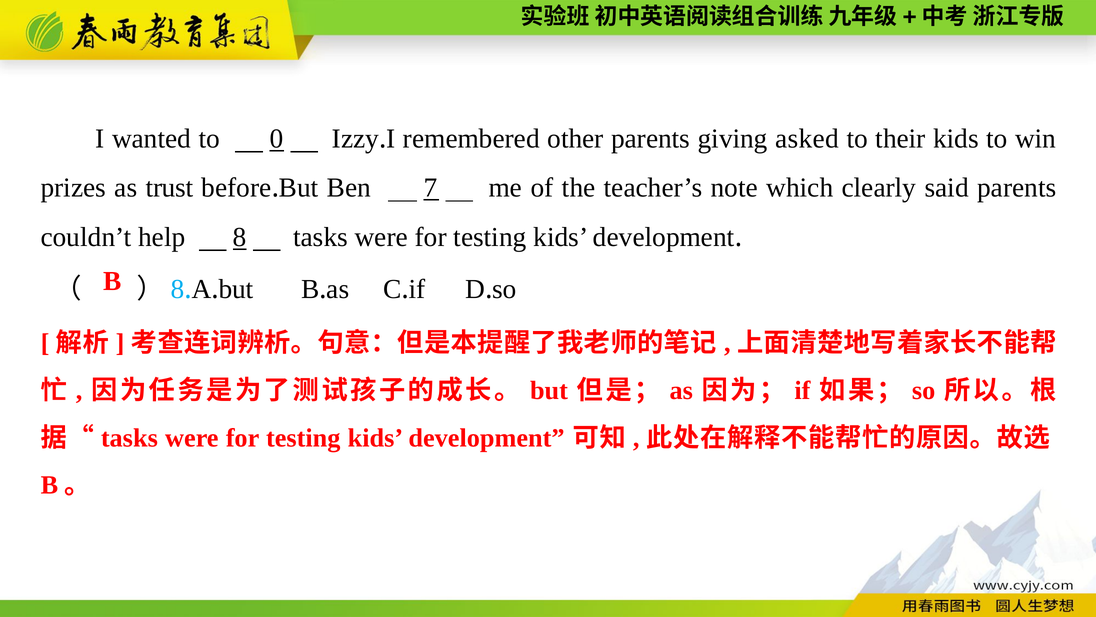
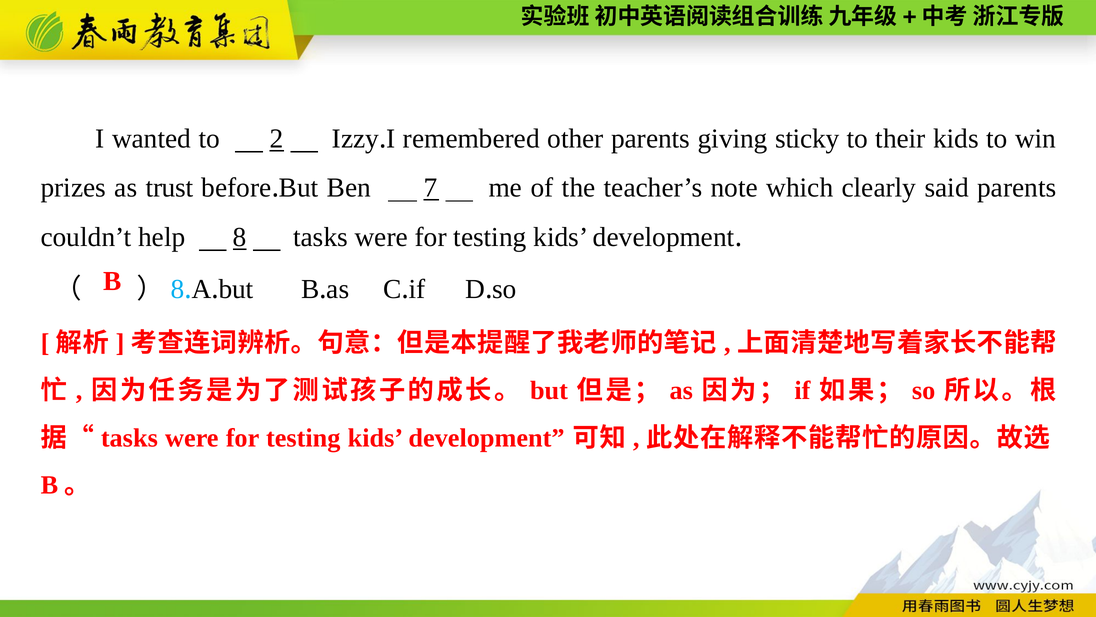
0: 0 -> 2 (276, 138)
asked: asked -> sticky (807, 138)
